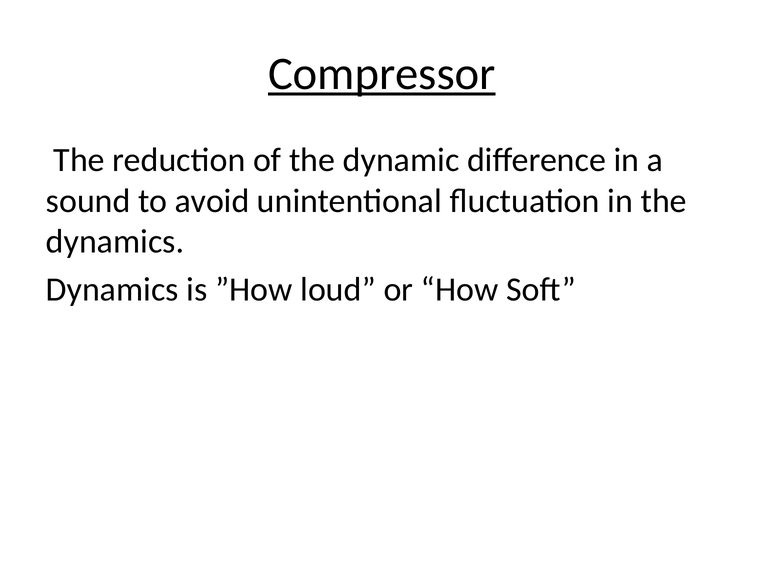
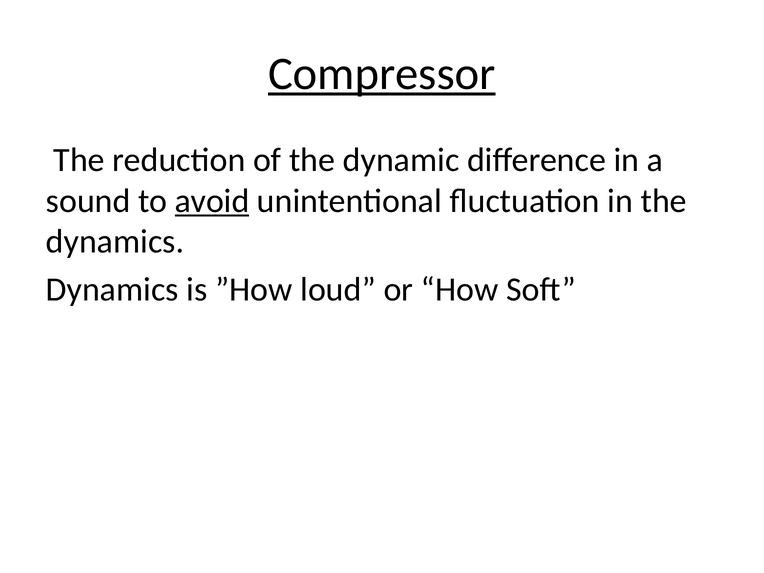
avoid underline: none -> present (212, 201)
